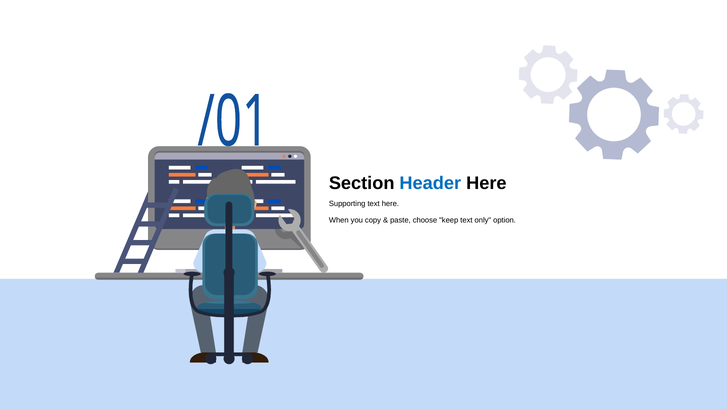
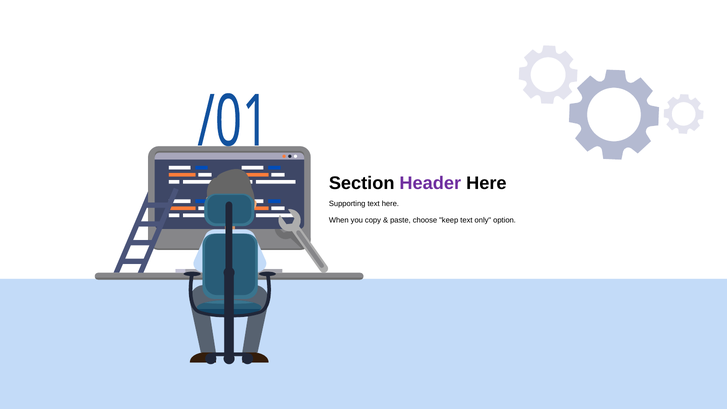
Header colour: blue -> purple (430, 183)
